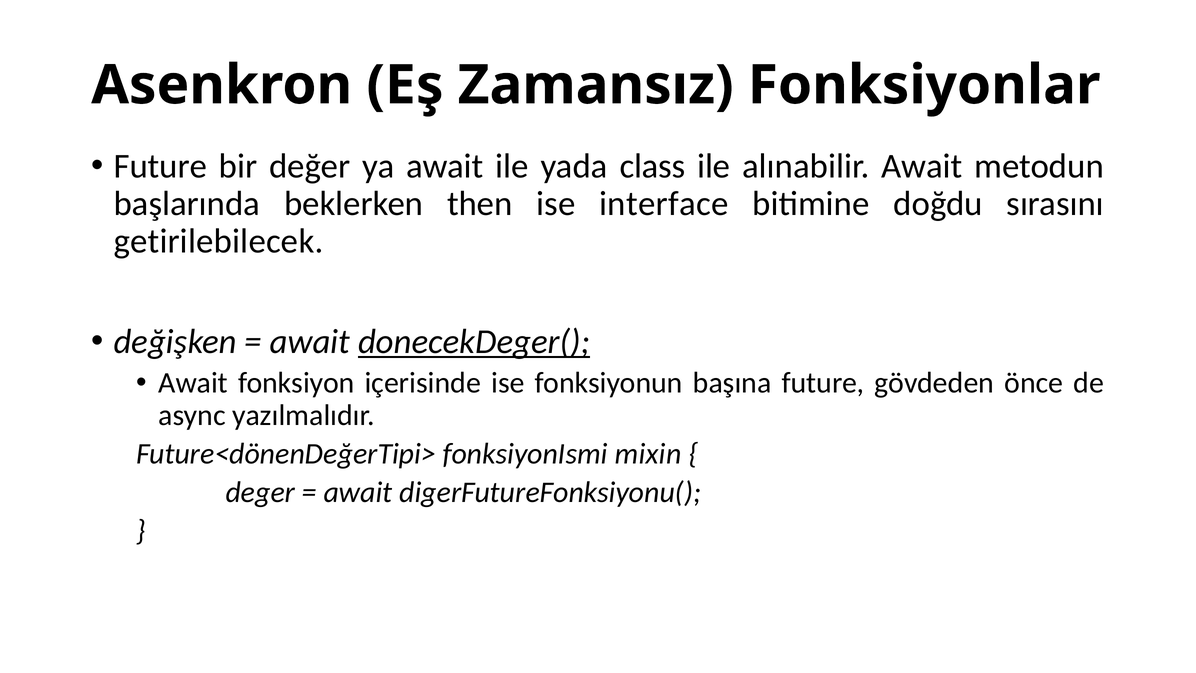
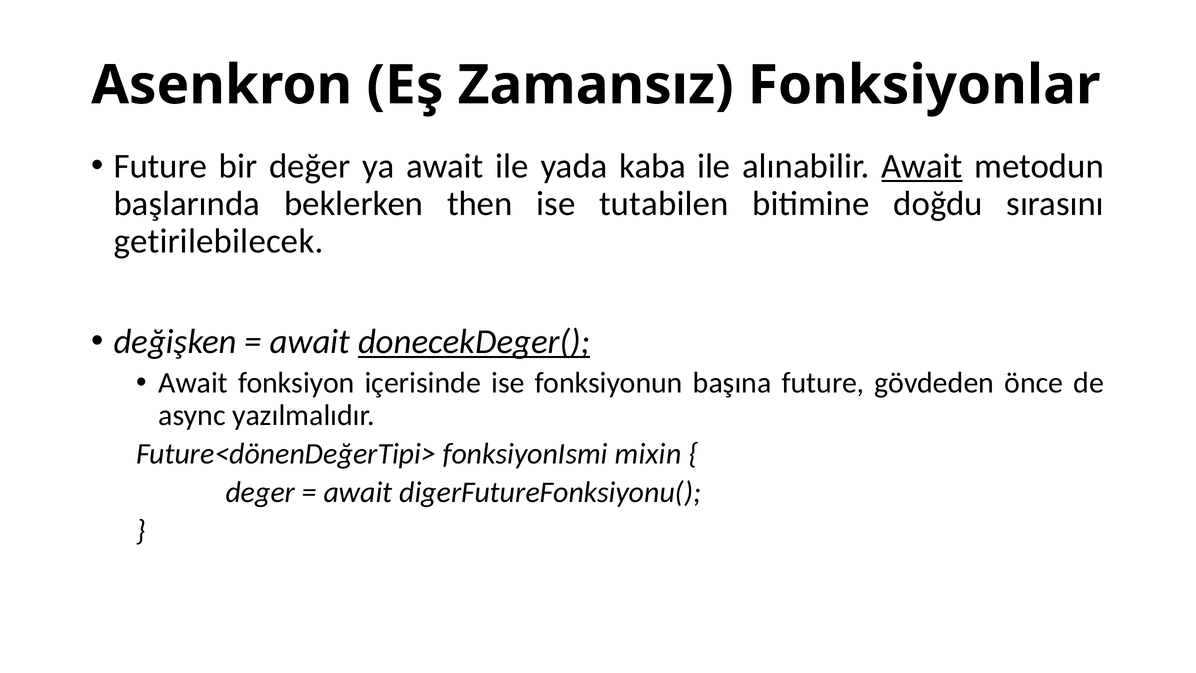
class: class -> kaba (653, 166)
Await underline: none -> present (922, 166)
interface: interface -> tutabilen (664, 204)
